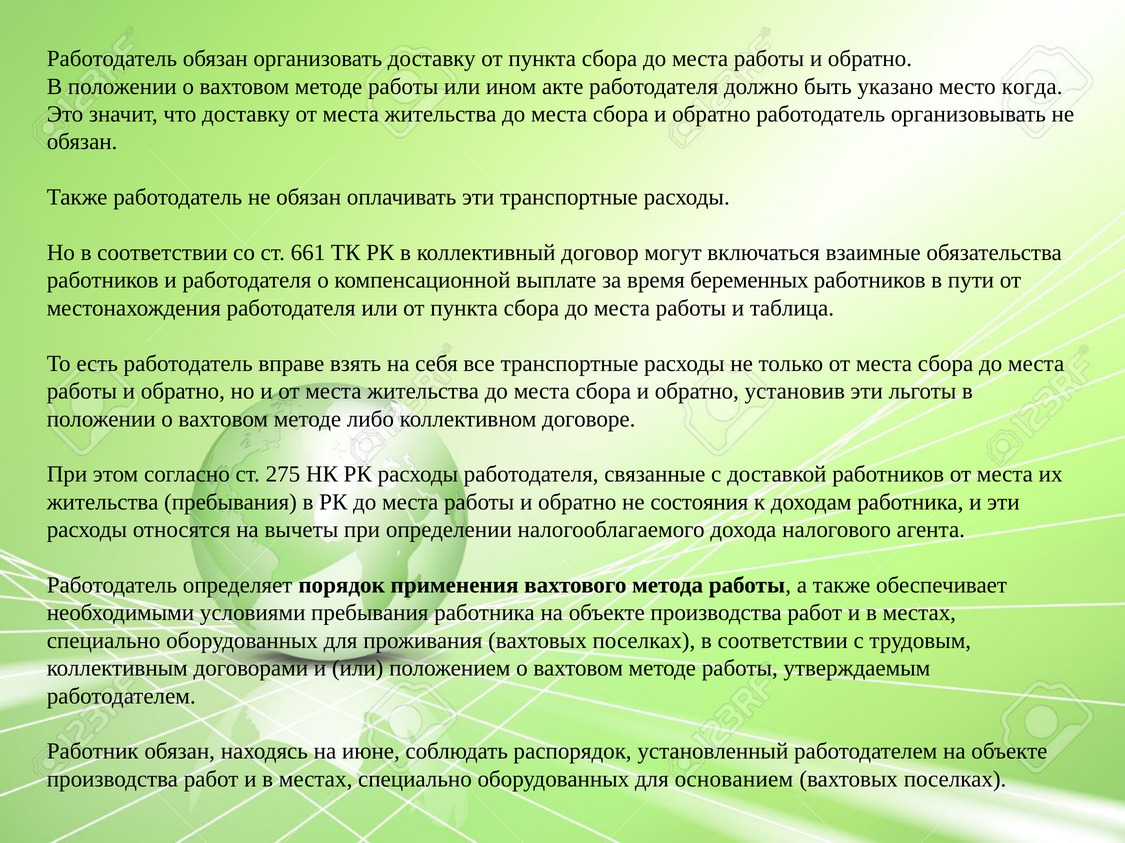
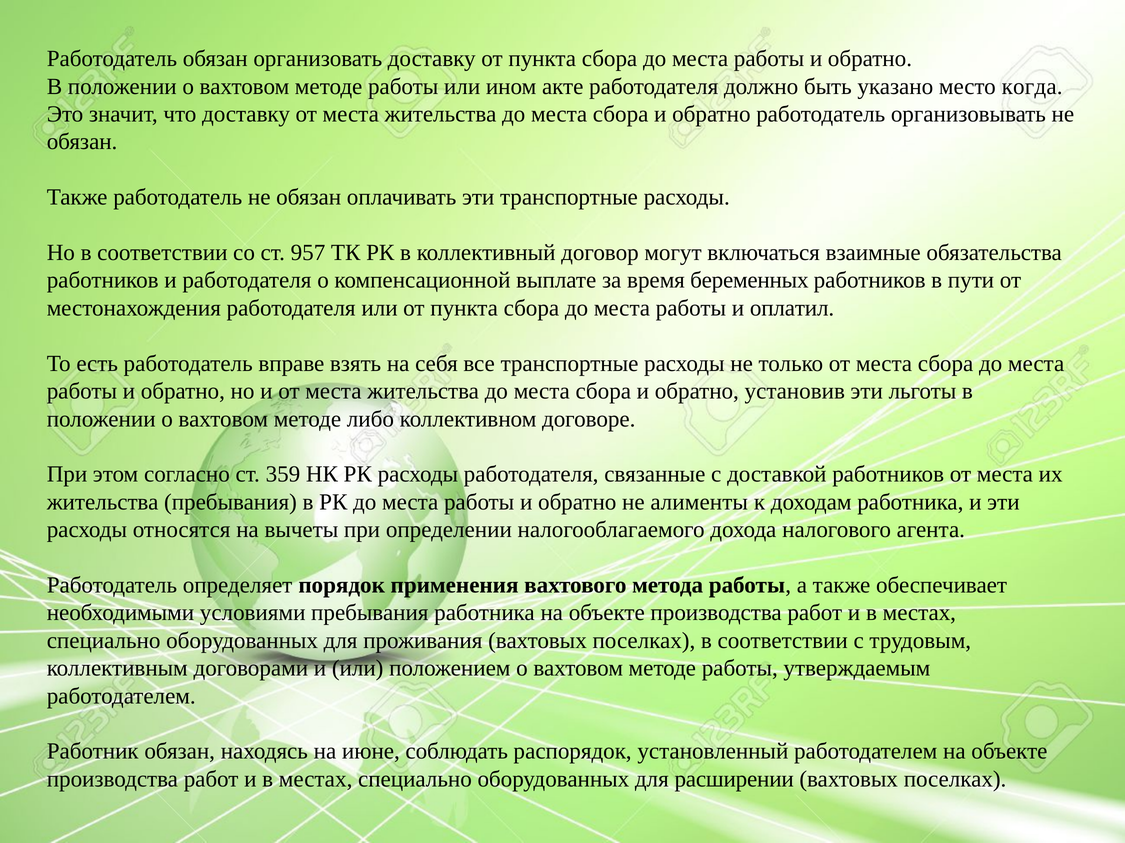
661: 661 -> 957 (308, 253)
таблица: таблица -> оплатил (792, 308)
275: 275 -> 359 (283, 475)
состояния: состояния -> алименты (699, 502)
основанием: основанием -> расширении (734, 780)
